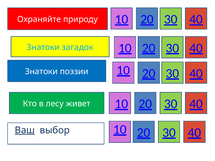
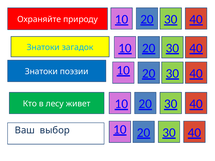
Ваш underline: present -> none (25, 130)
